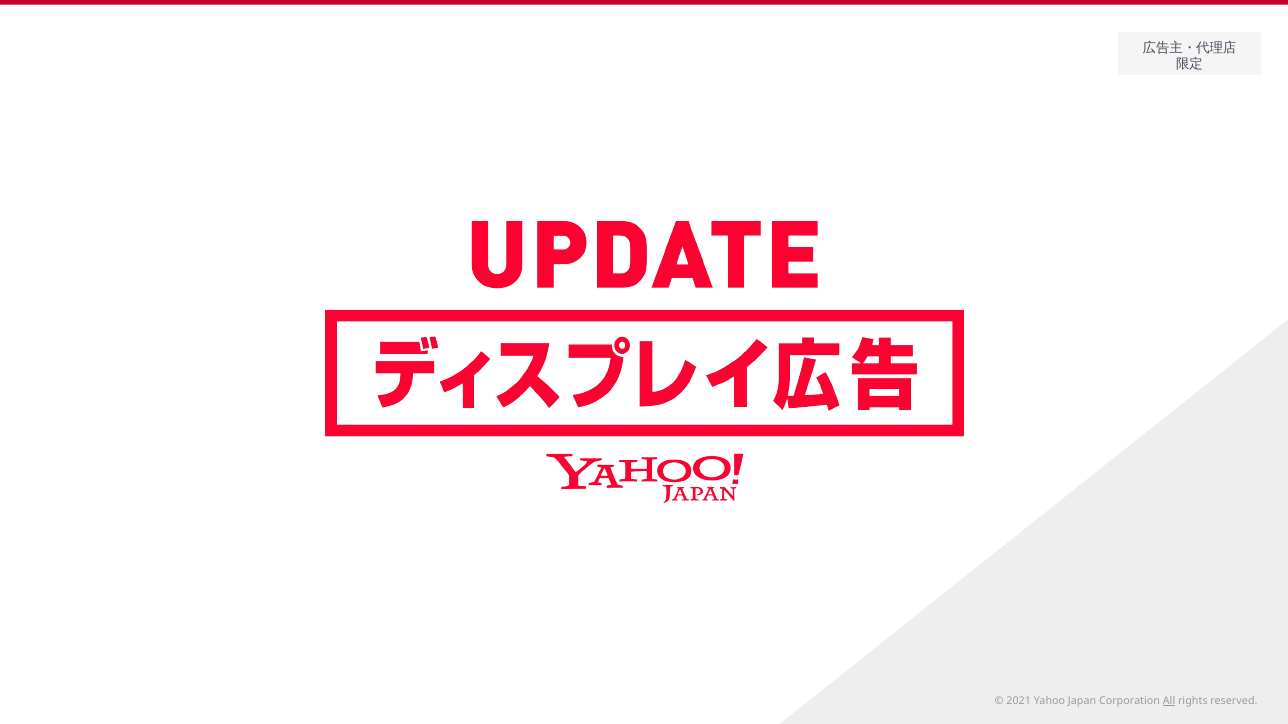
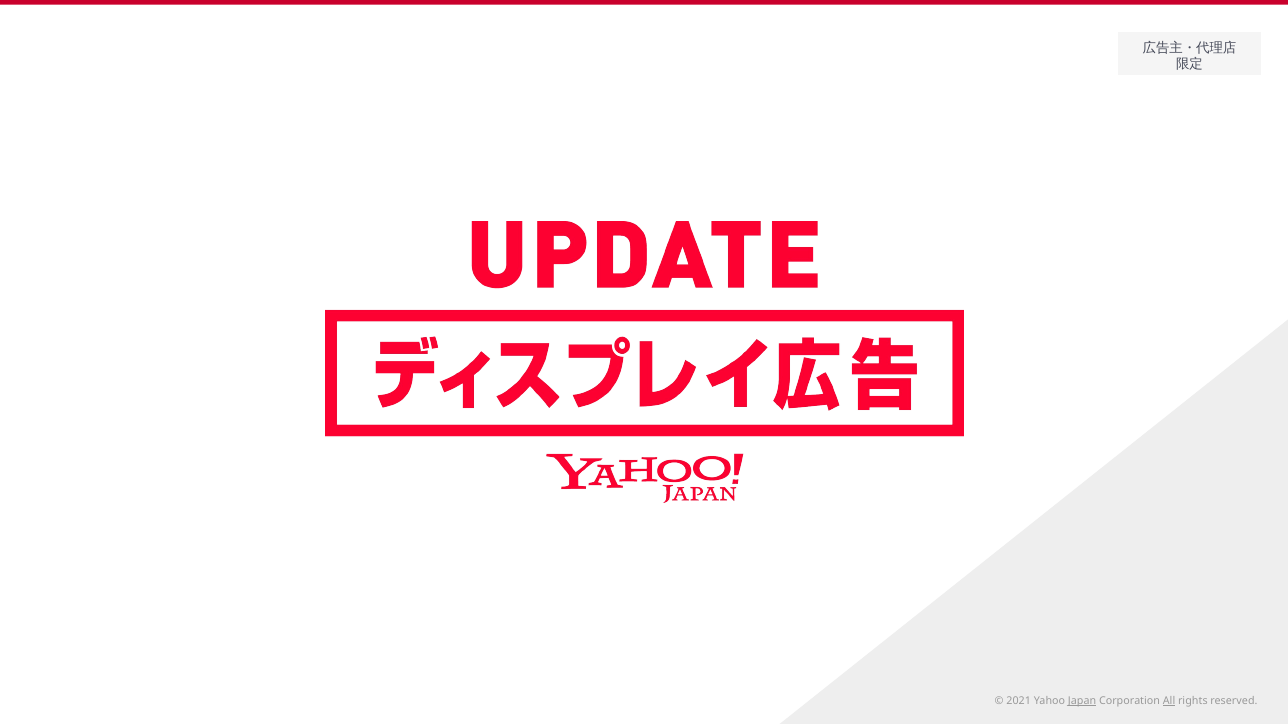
Japan underline: none -> present (1082, 701)
